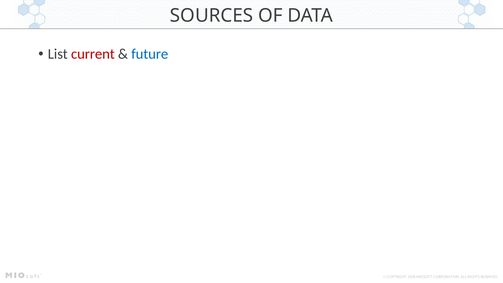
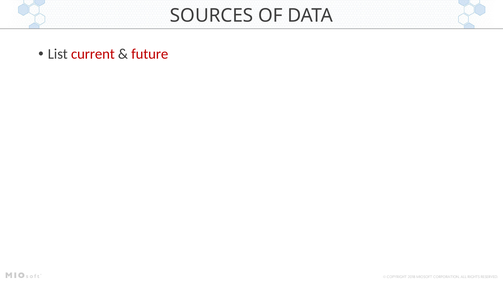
future colour: blue -> red (150, 54)
